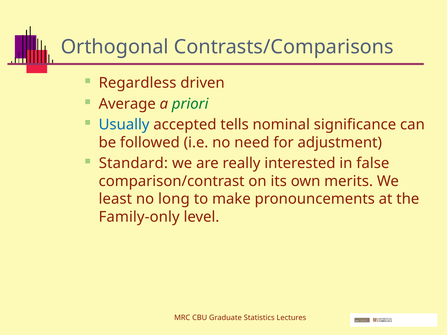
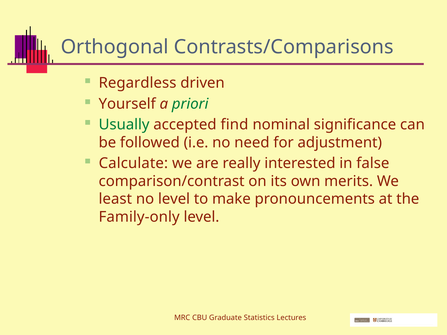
Average: Average -> Yourself (127, 104)
Usually colour: blue -> green (124, 125)
tells: tells -> find (234, 125)
Standard: Standard -> Calculate (133, 163)
no long: long -> level (174, 199)
